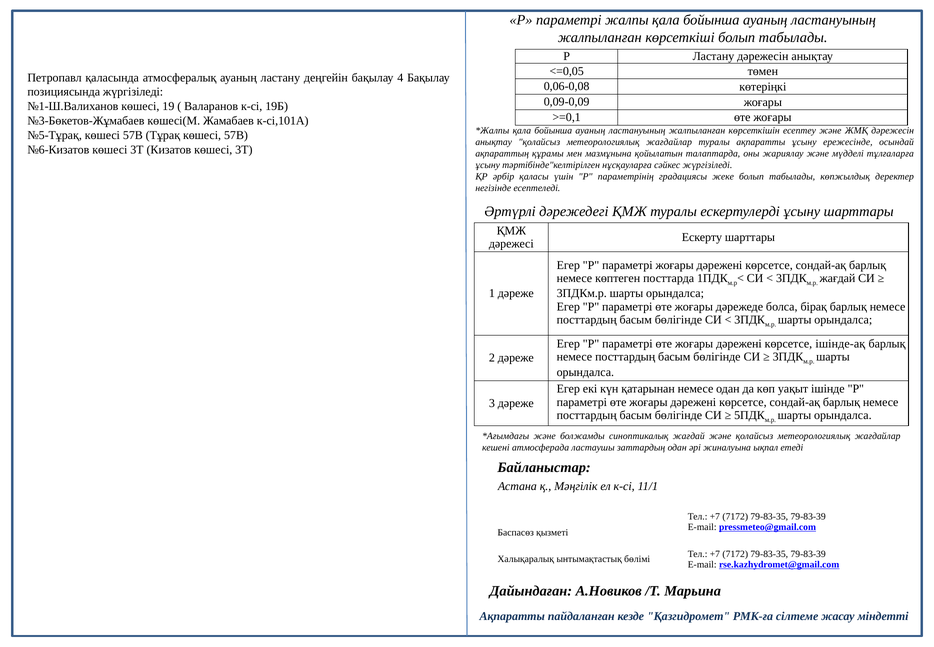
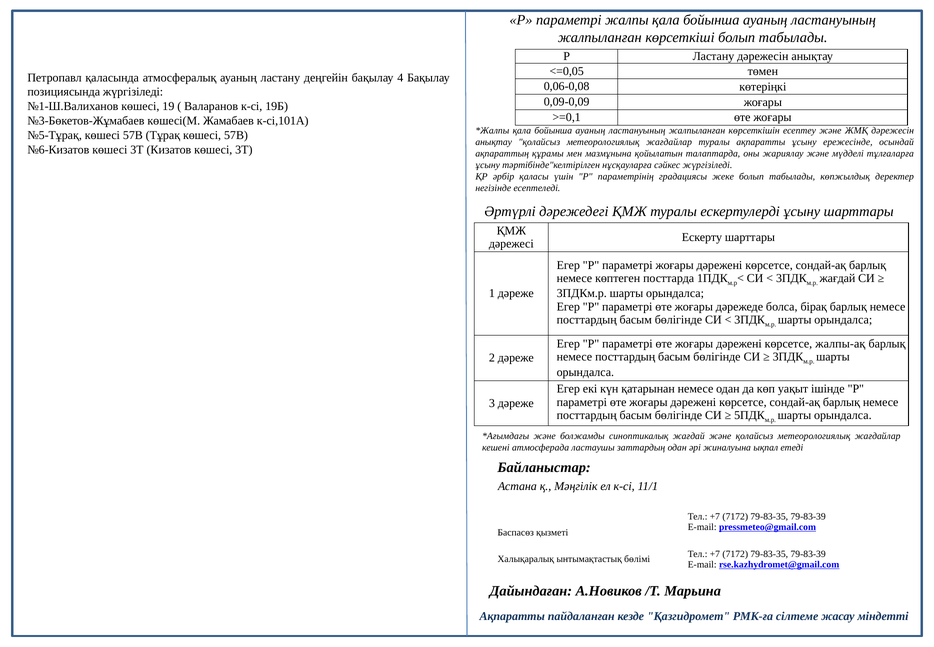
ішінде-ақ: ішінде-ақ -> жалпы-ақ (840, 344)
